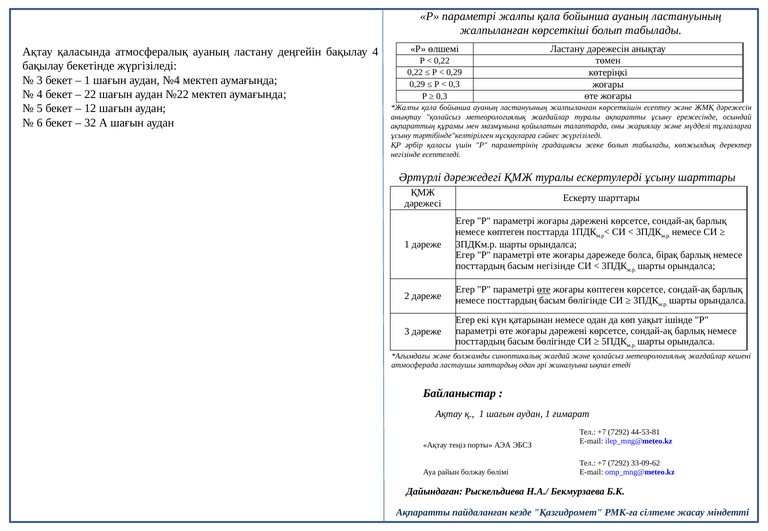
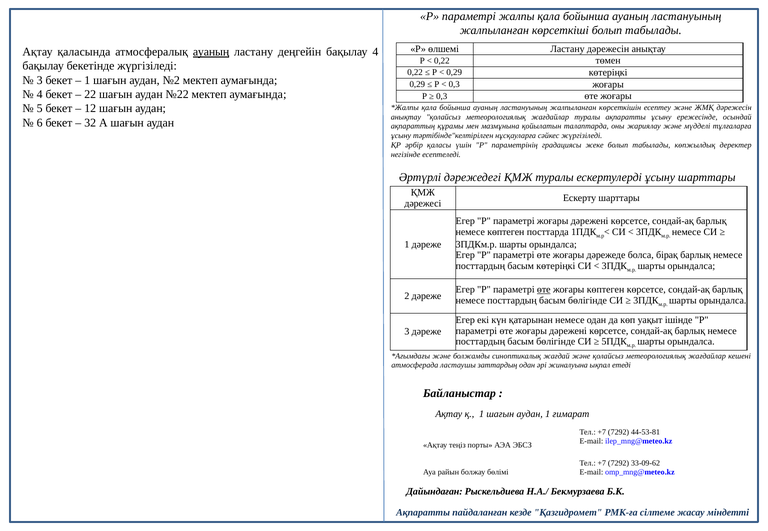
ауаның underline: none -> present (211, 52)
№4: №4 -> №2 (171, 80)
басым негізінде: негізінде -> көтеріңкі (556, 266)
